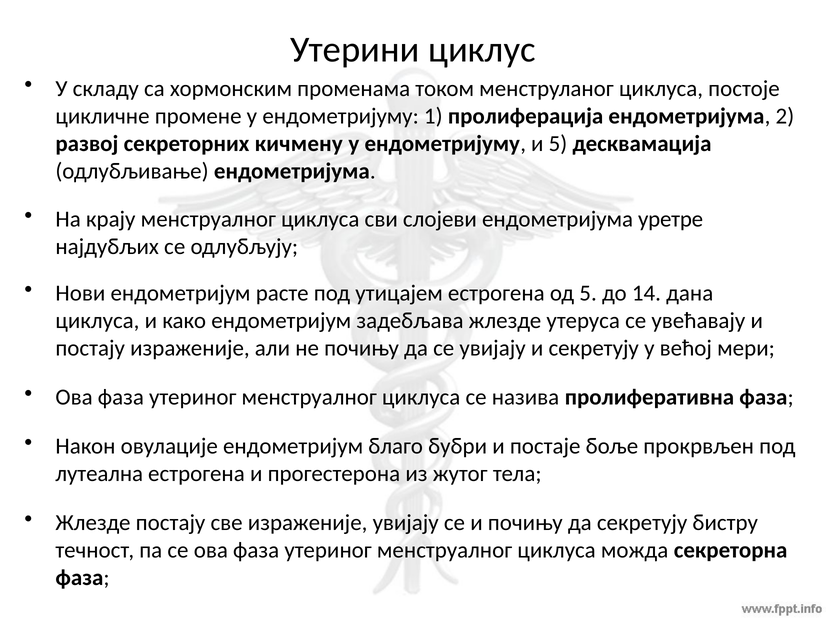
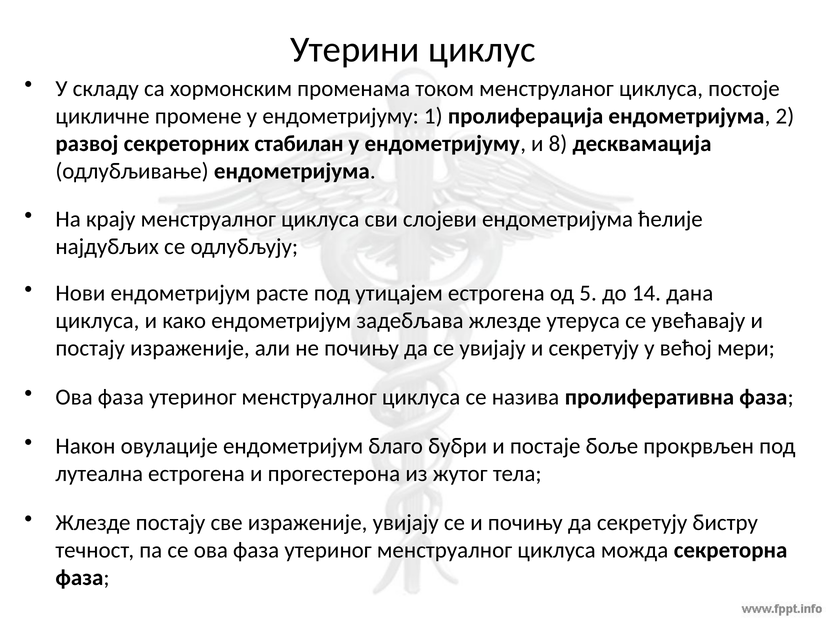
кичмену: кичмену -> стабилан (299, 144)
и 5: 5 -> 8 (558, 144)
уретре: уретре -> ћелије (670, 219)
